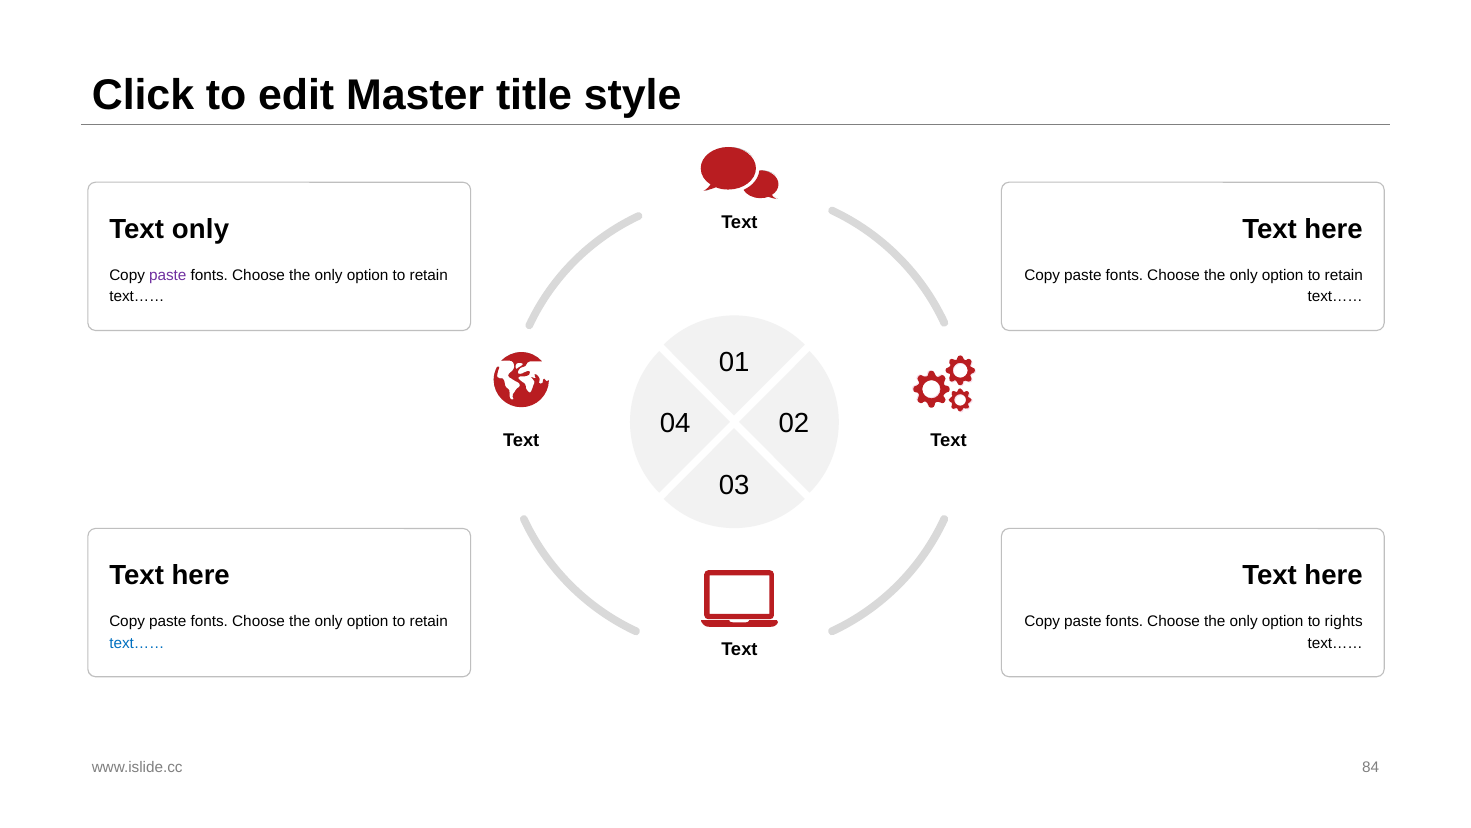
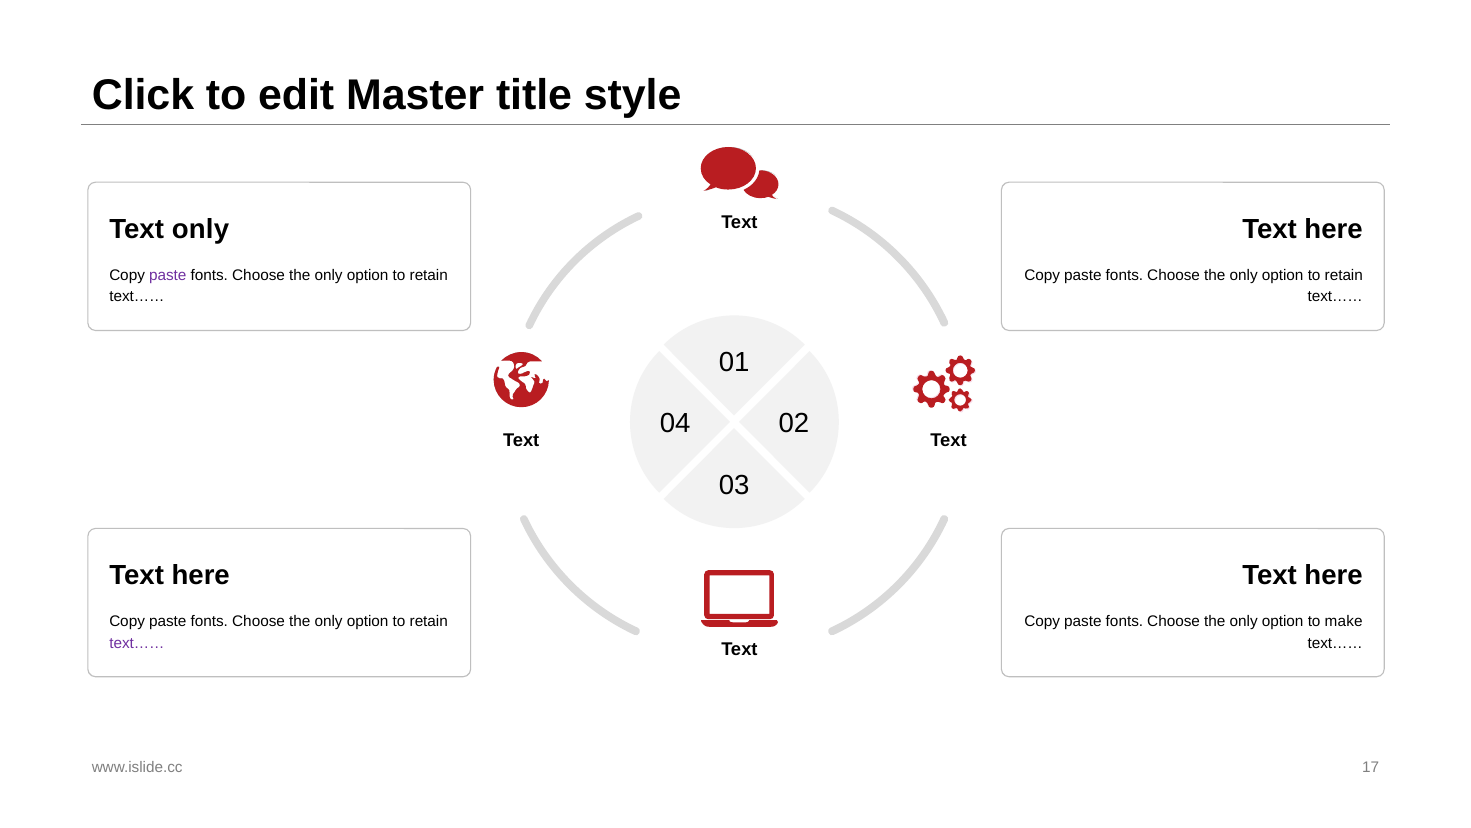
rights: rights -> make (1344, 621)
text…… colour: blue -> purple (137, 643)
84: 84 -> 17 (1371, 766)
